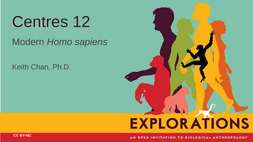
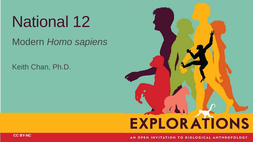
Centres: Centres -> National (40, 22)
